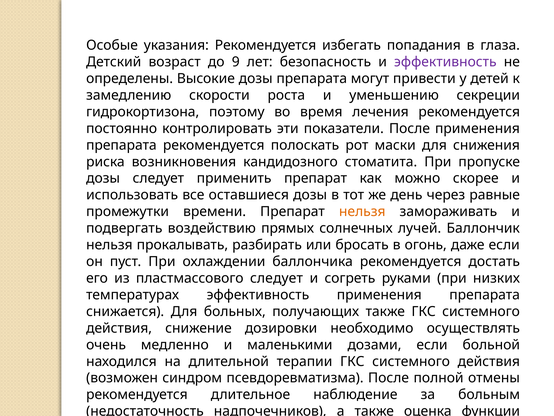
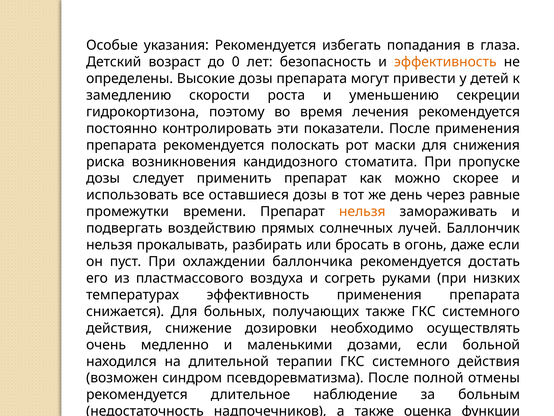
9: 9 -> 0 (236, 62)
эффективность colour: purple -> orange (445, 62)
пластмассового следует: следует -> воздуха (277, 278)
